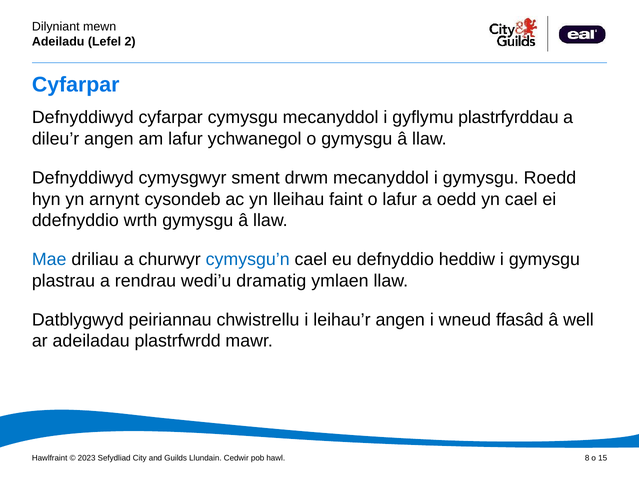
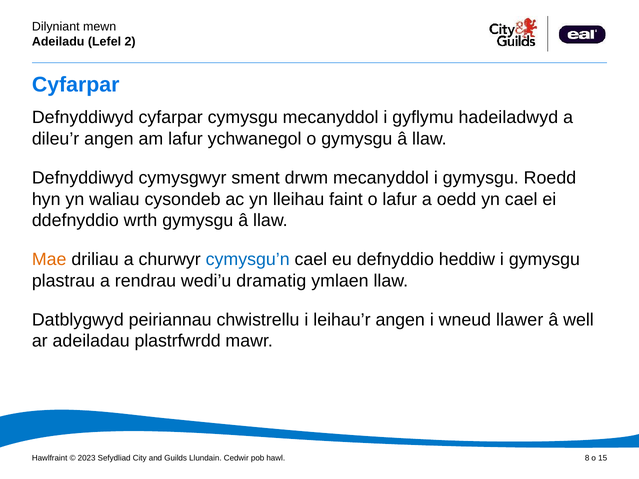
plastrfyrddau: plastrfyrddau -> hadeiladwyd (508, 118)
arnynt: arnynt -> waliau (114, 199)
Mae colour: blue -> orange (49, 260)
ffasâd: ffasâd -> llawer (520, 320)
